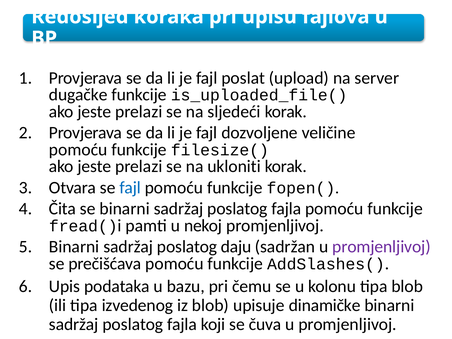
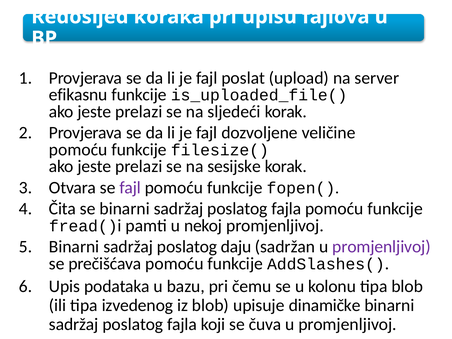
dugačke: dugačke -> efikasnu (78, 95)
ukloniti: ukloniti -> sesijske (234, 166)
fajl colour: blue -> purple (130, 188)
